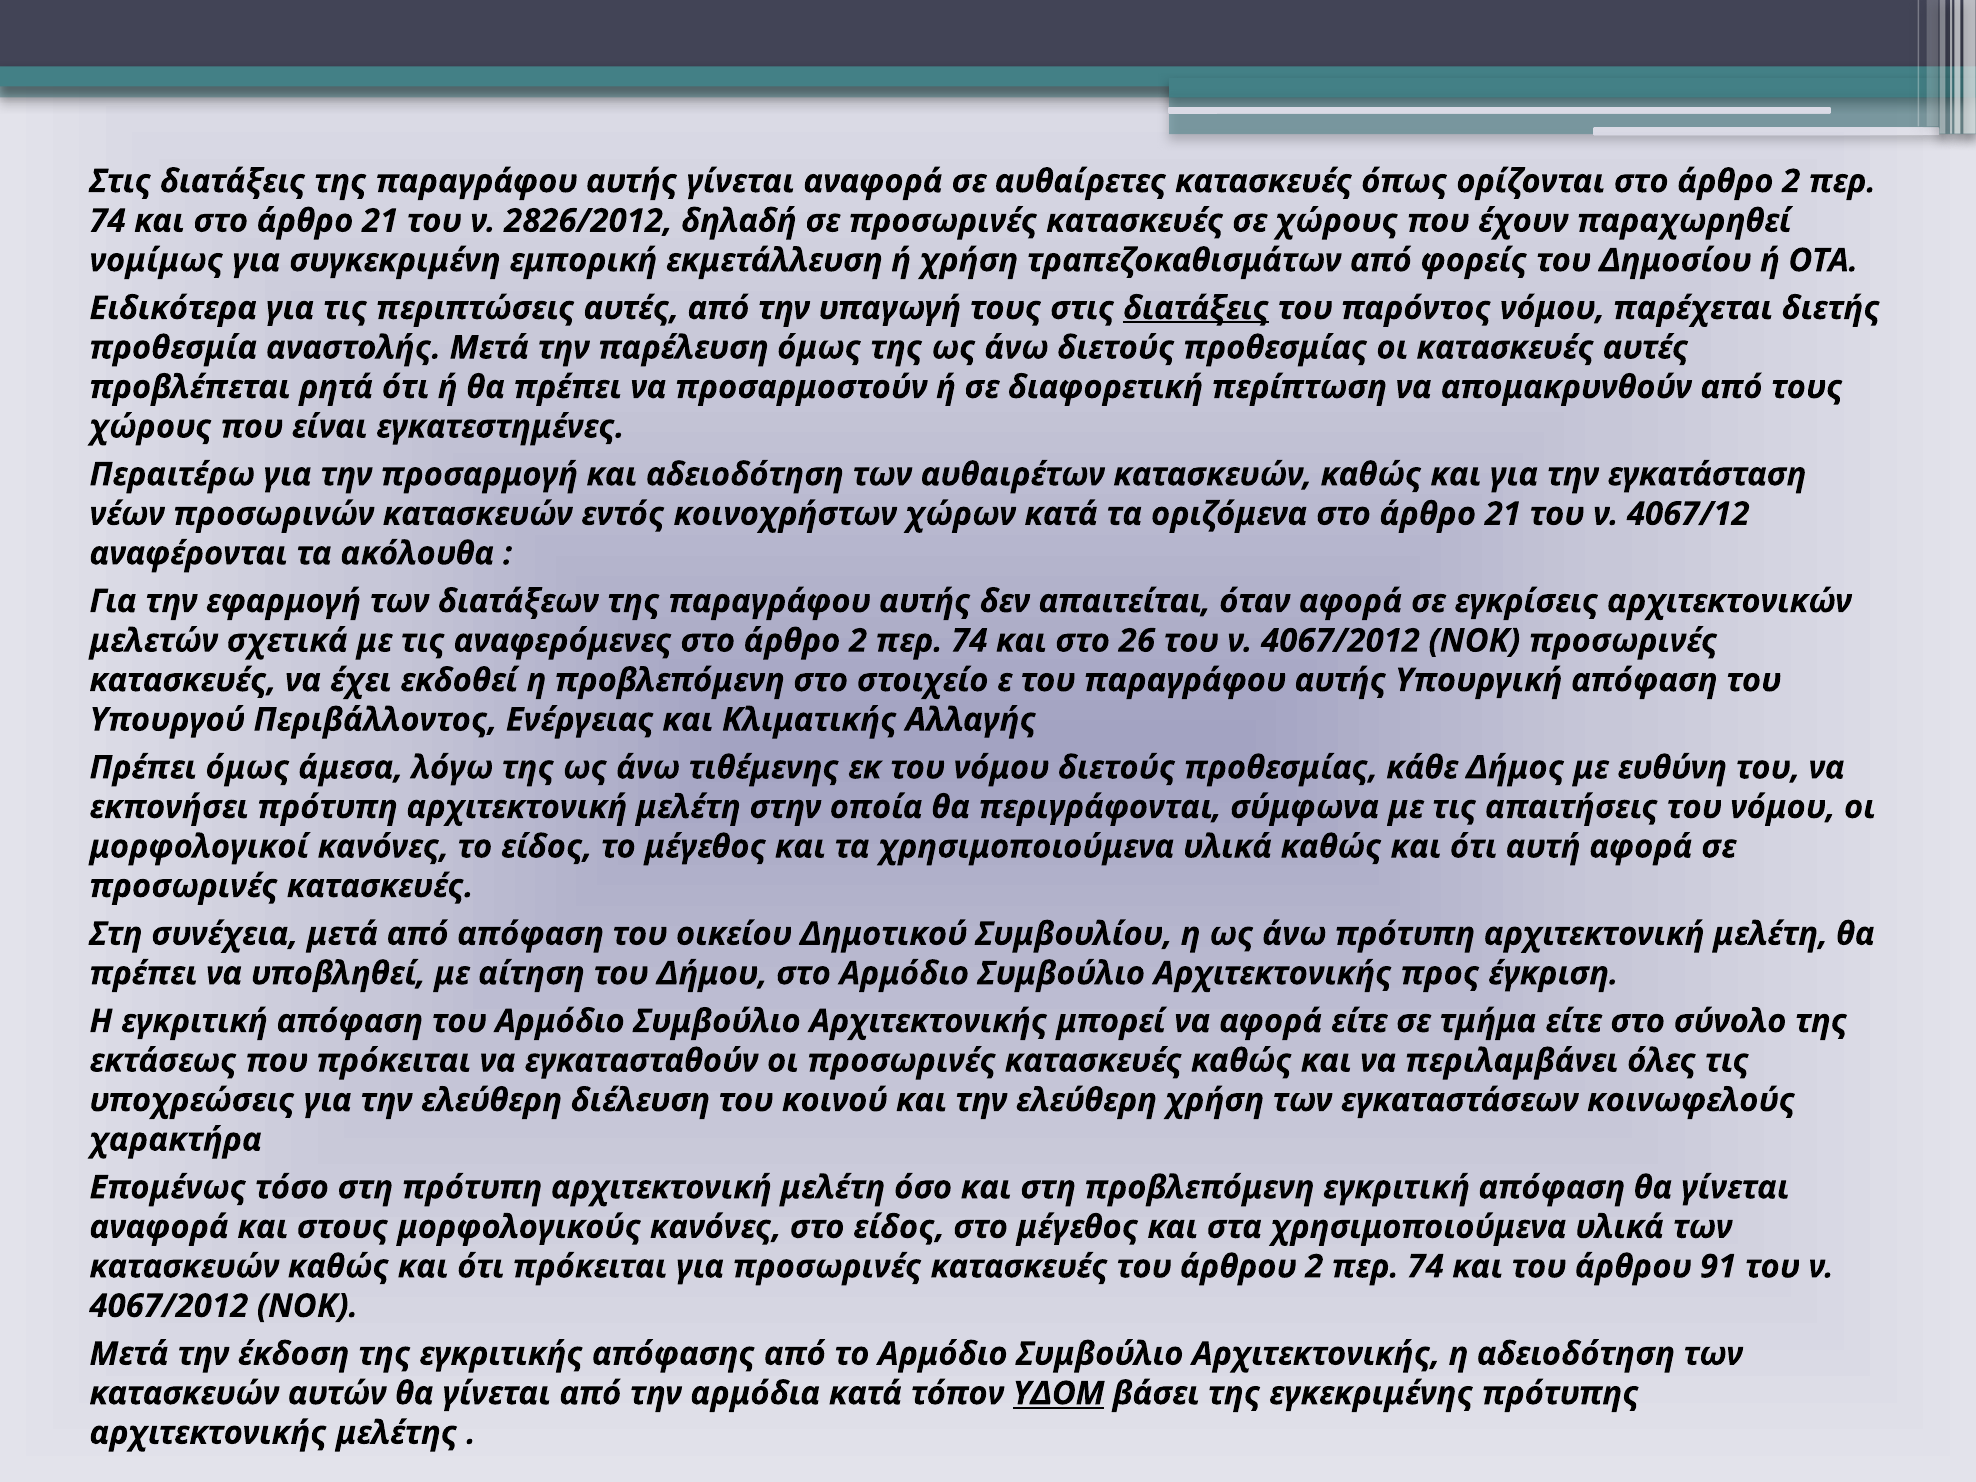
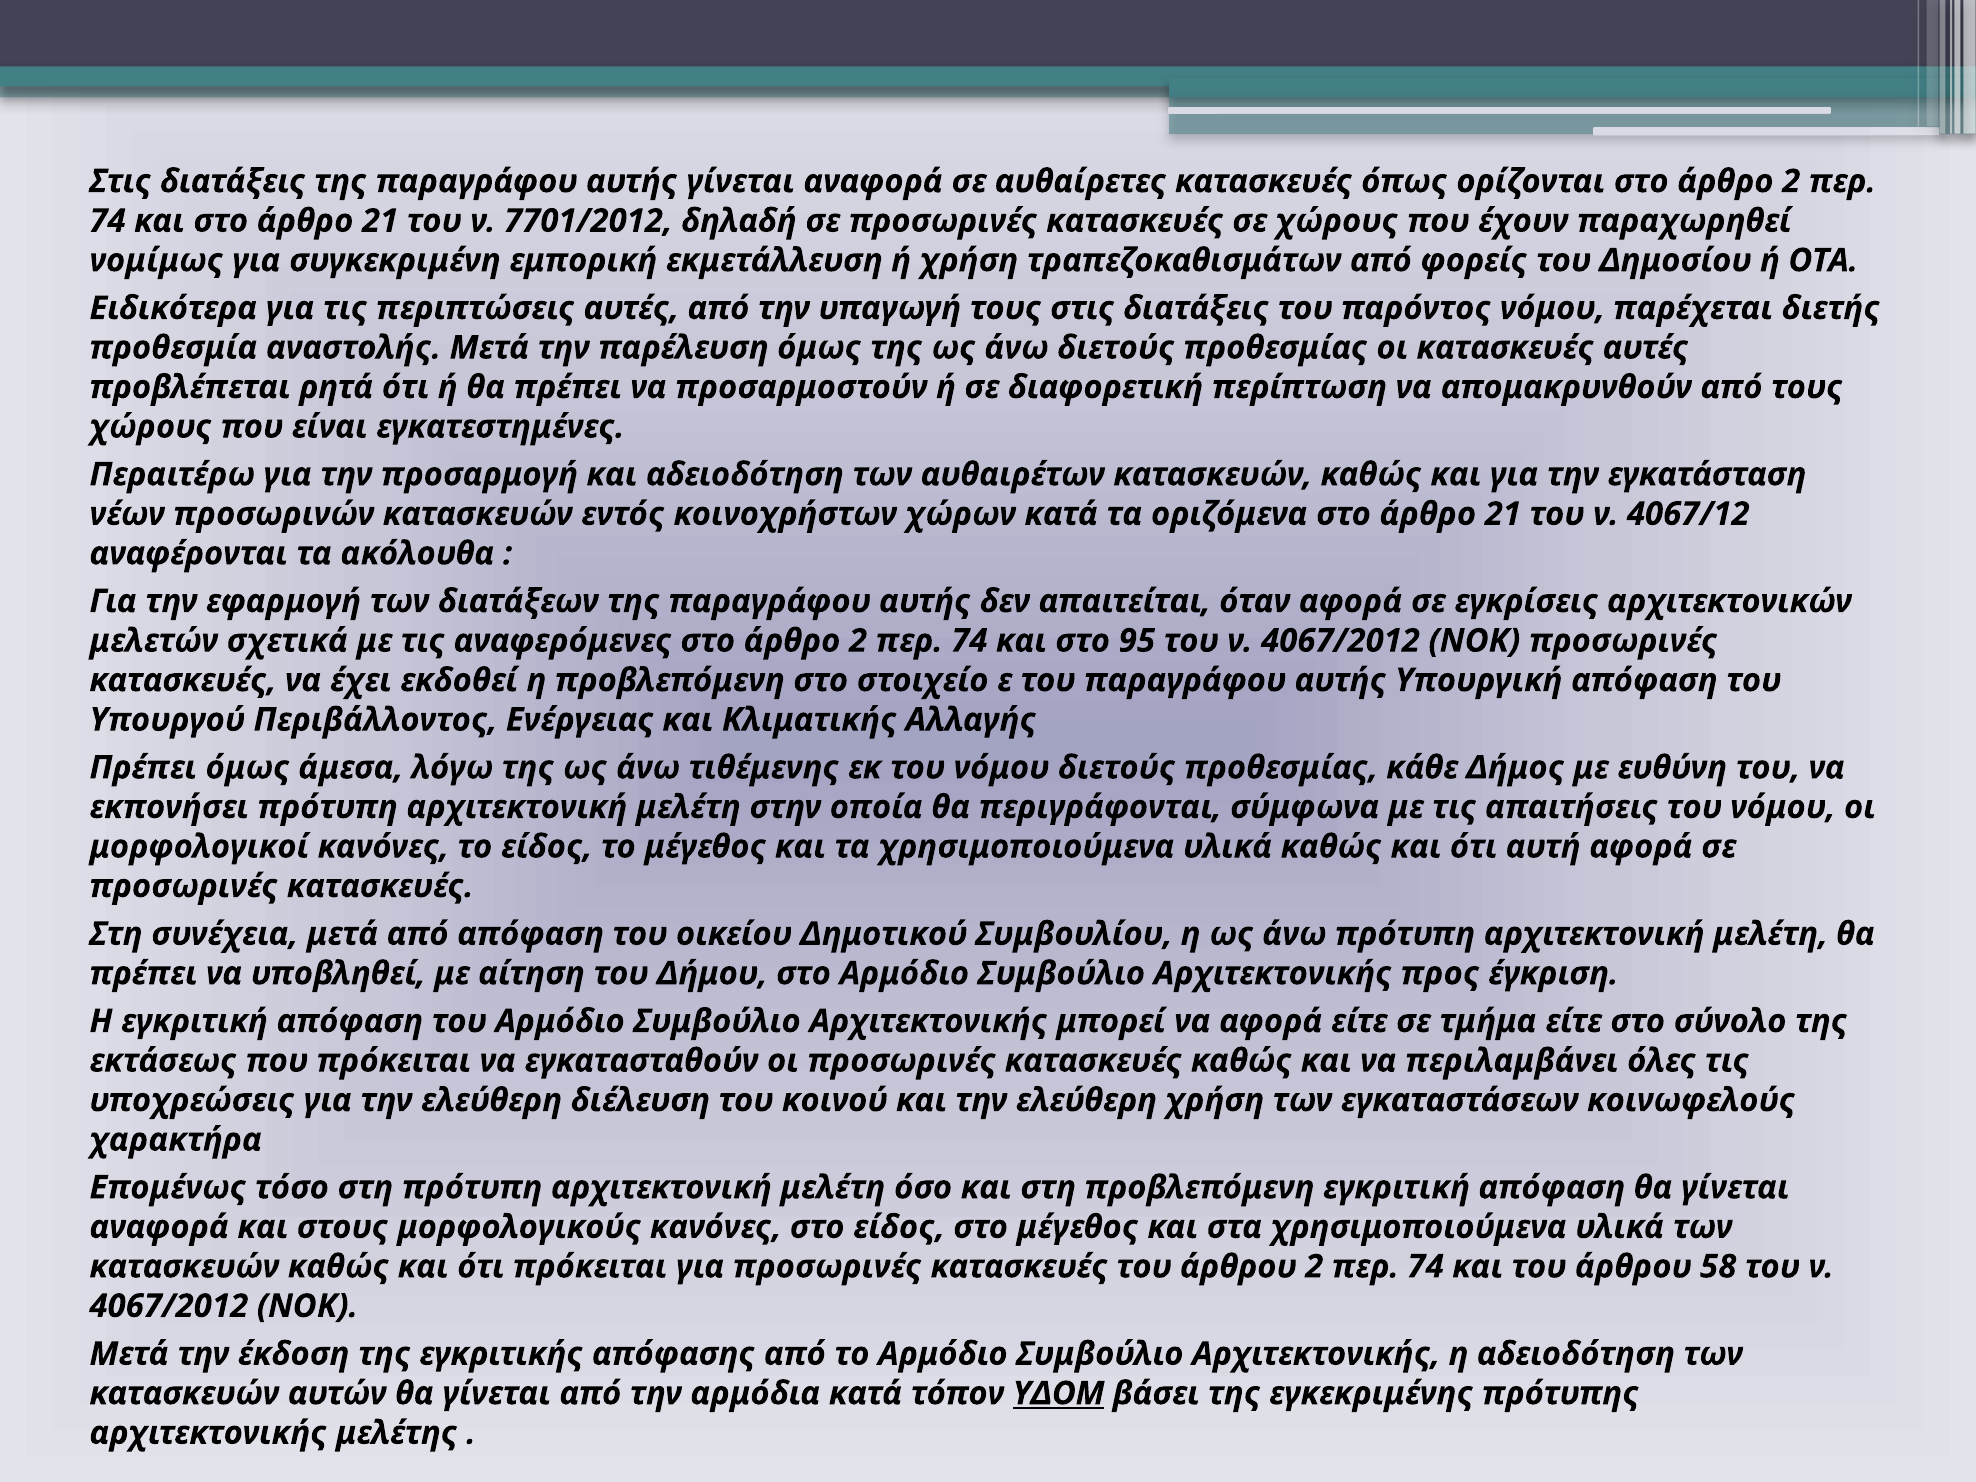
2826/2012: 2826/2012 -> 7701/2012 (588, 221)
διατάξεις underline: present -> none (1196, 308)
26: 26 -> 95 (1137, 641)
91: 91 -> 58 (1718, 1267)
